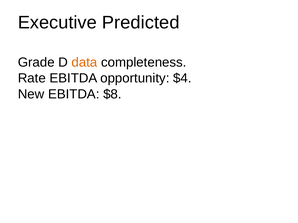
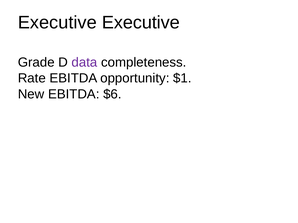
Executive Predicted: Predicted -> Executive (141, 23)
data colour: orange -> purple (84, 62)
$4: $4 -> $1 (182, 78)
$8: $8 -> $6 (112, 94)
